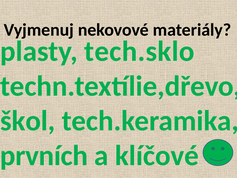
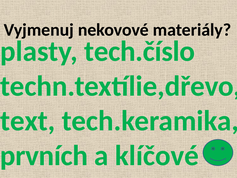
tech.sklo: tech.sklo -> tech.číslo (140, 51)
škol: škol -> text (28, 121)
